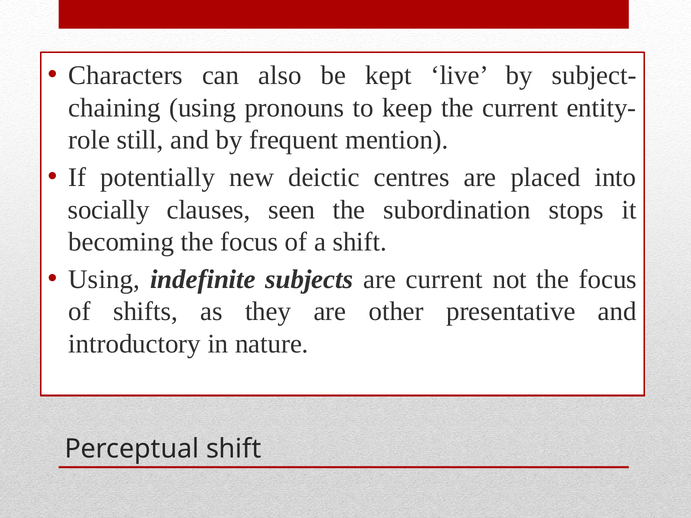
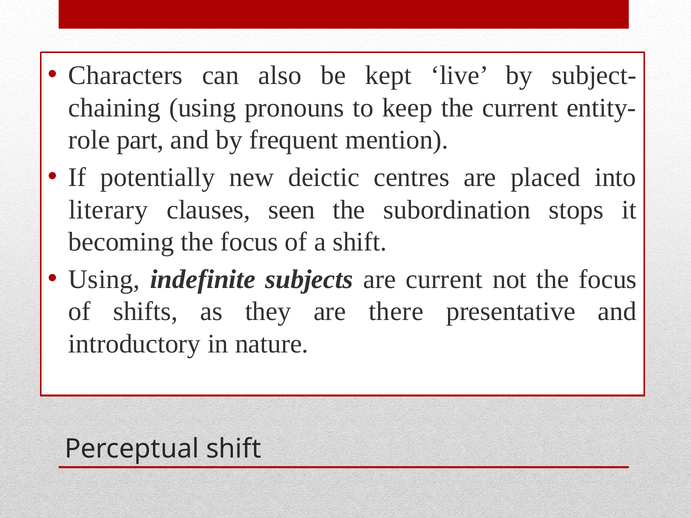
still: still -> part (140, 140)
socially: socially -> literary (108, 210)
other: other -> there (396, 312)
